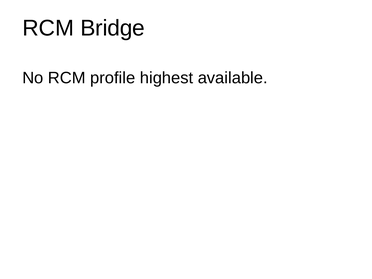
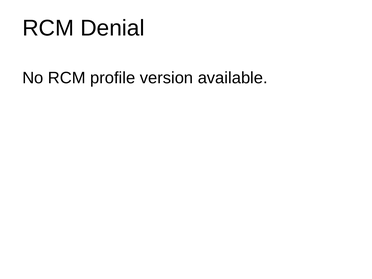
Bridge: Bridge -> Denial (112, 28)
highest: highest -> version (167, 78)
